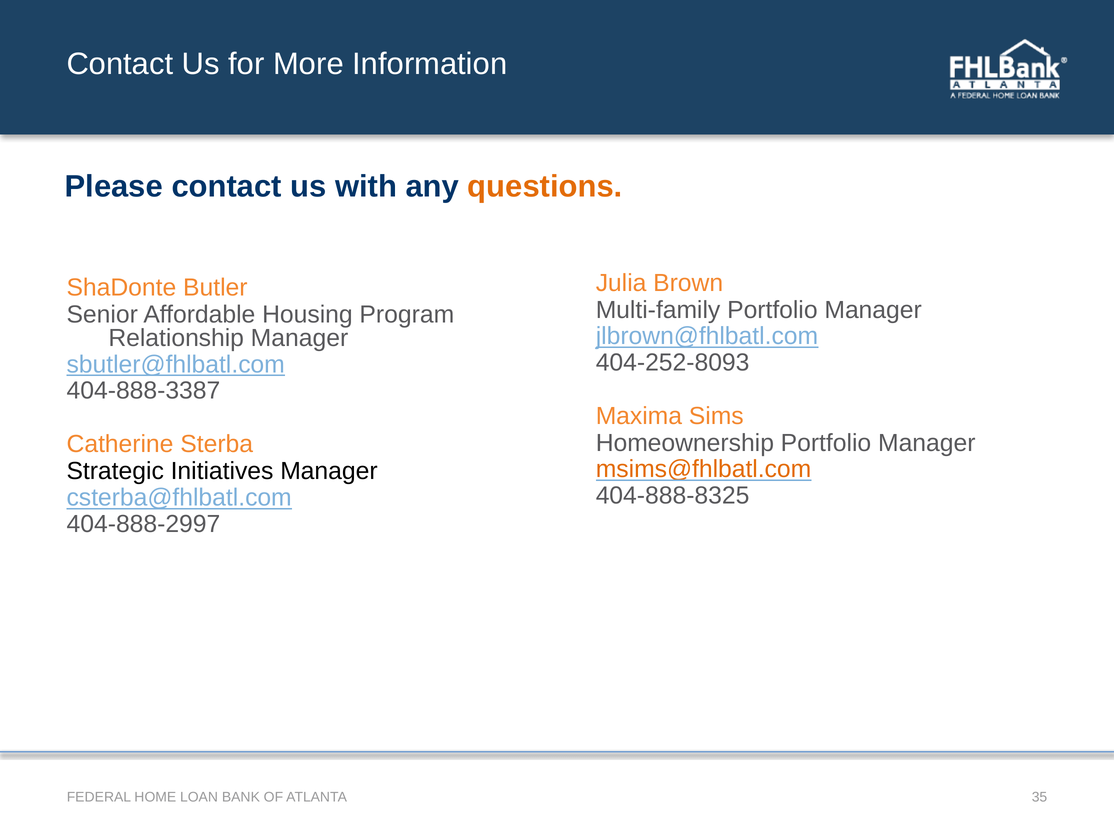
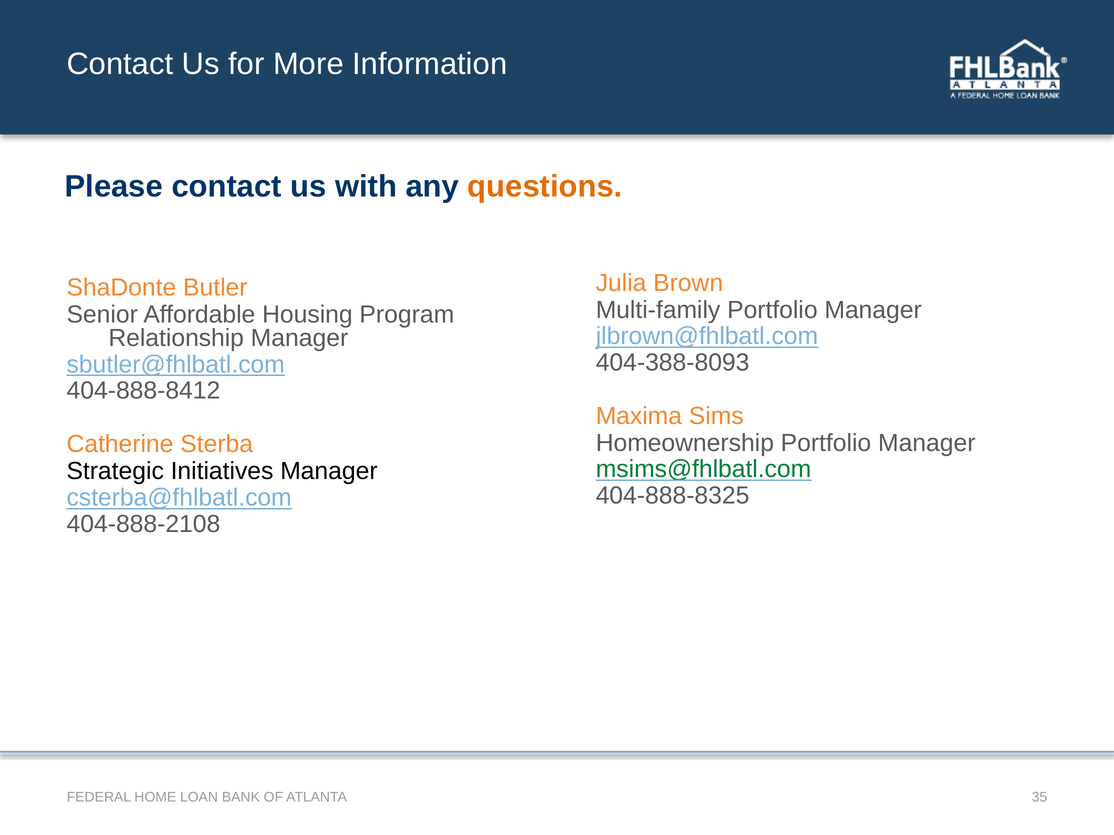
404-252-8093: 404-252-8093 -> 404-388-8093 (673, 363)
404-888-3387: 404-888-3387 -> 404-888-8412 (143, 391)
msims@fhlbatl.com colour: orange -> green (704, 470)
404-888-2997: 404-888-2997 -> 404-888-2108 (143, 524)
